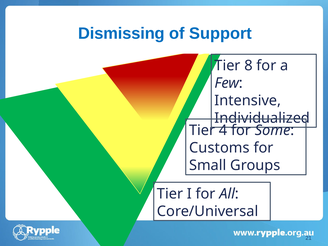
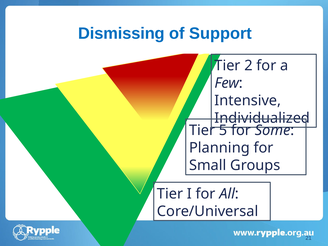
8: 8 -> 2 (248, 66)
4: 4 -> 5 (223, 130)
Customs: Customs -> Planning (219, 148)
